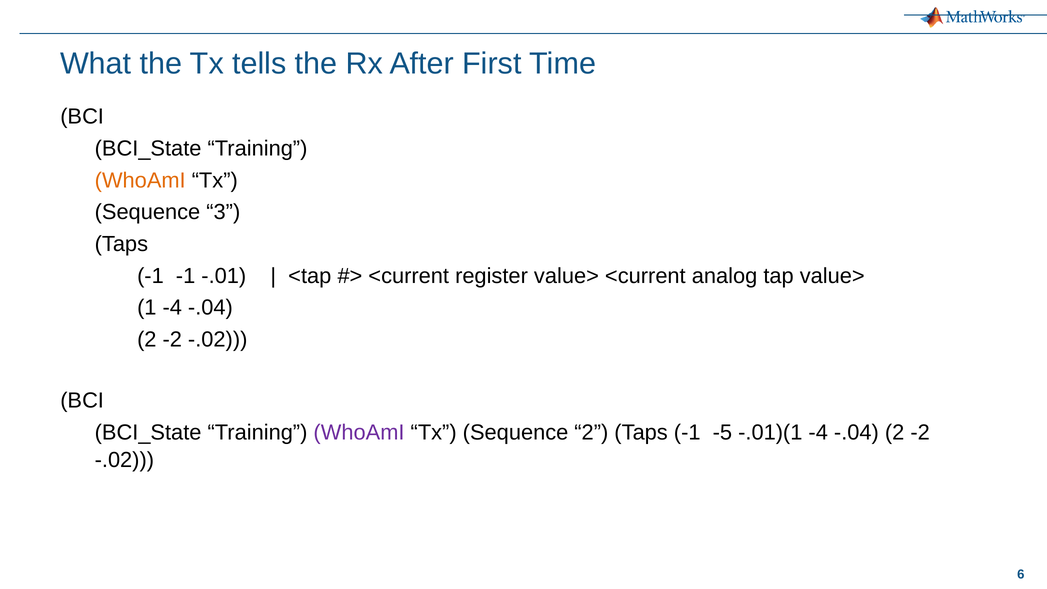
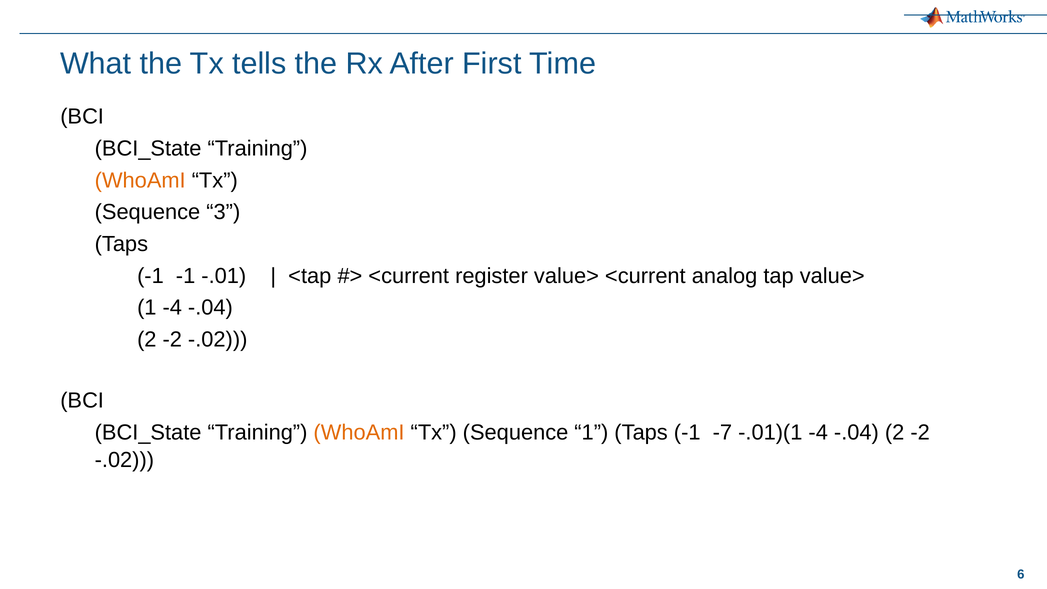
WhoAmI colour: purple -> orange (359, 433)
Sequence 2: 2 -> 1 (591, 433)
-5: -5 -> -7 (722, 433)
